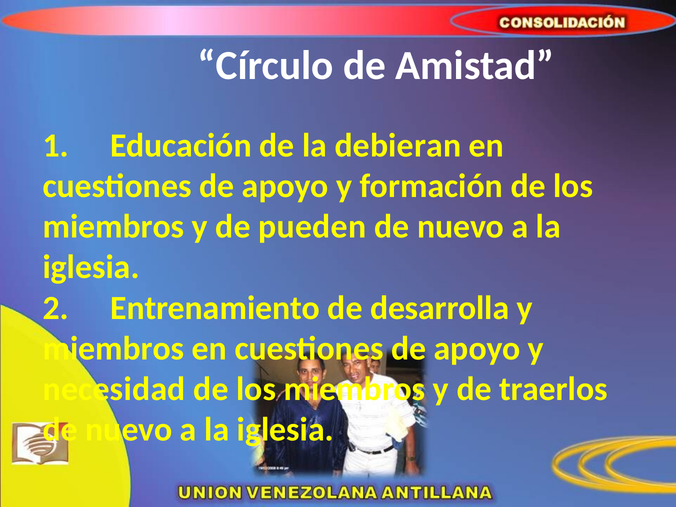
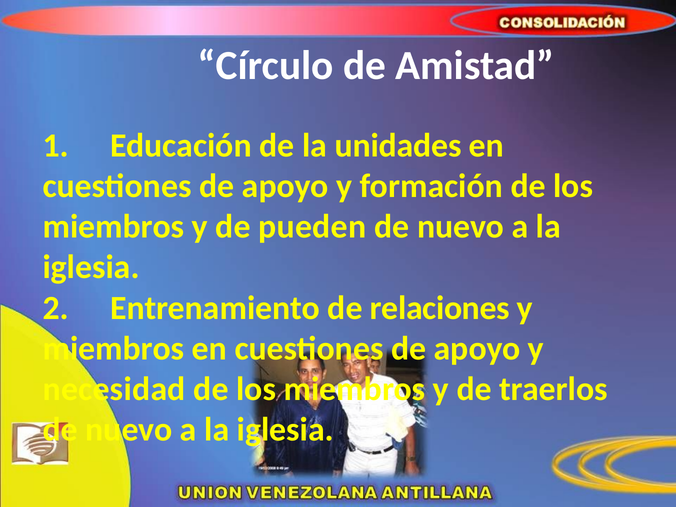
debieran: debieran -> unidades (398, 146)
desarrolla: desarrolla -> relaciones (440, 308)
